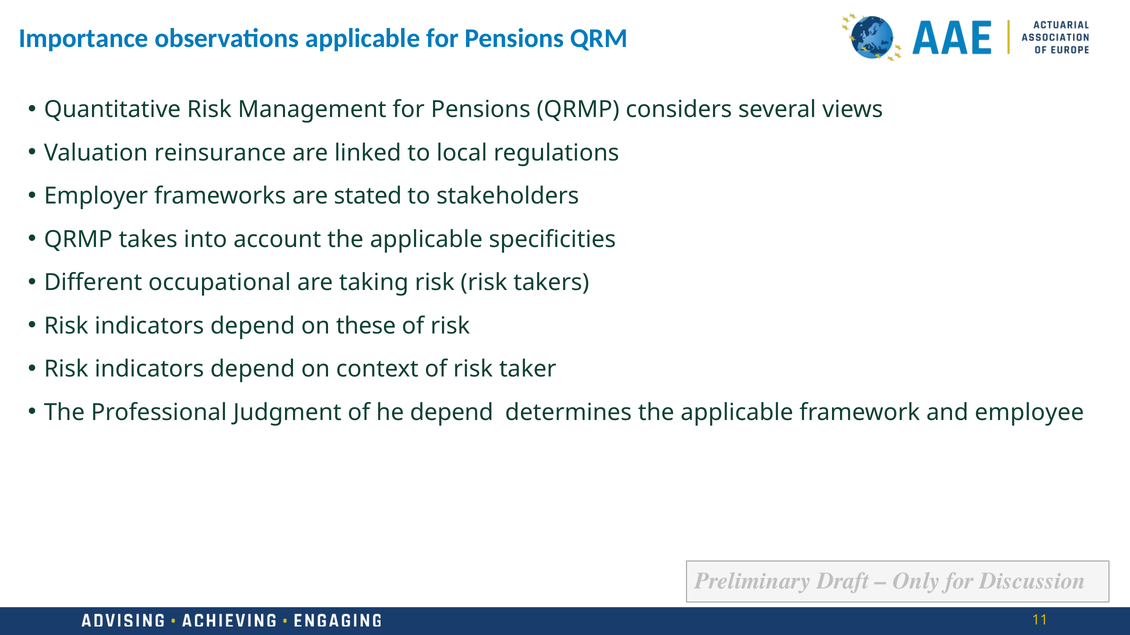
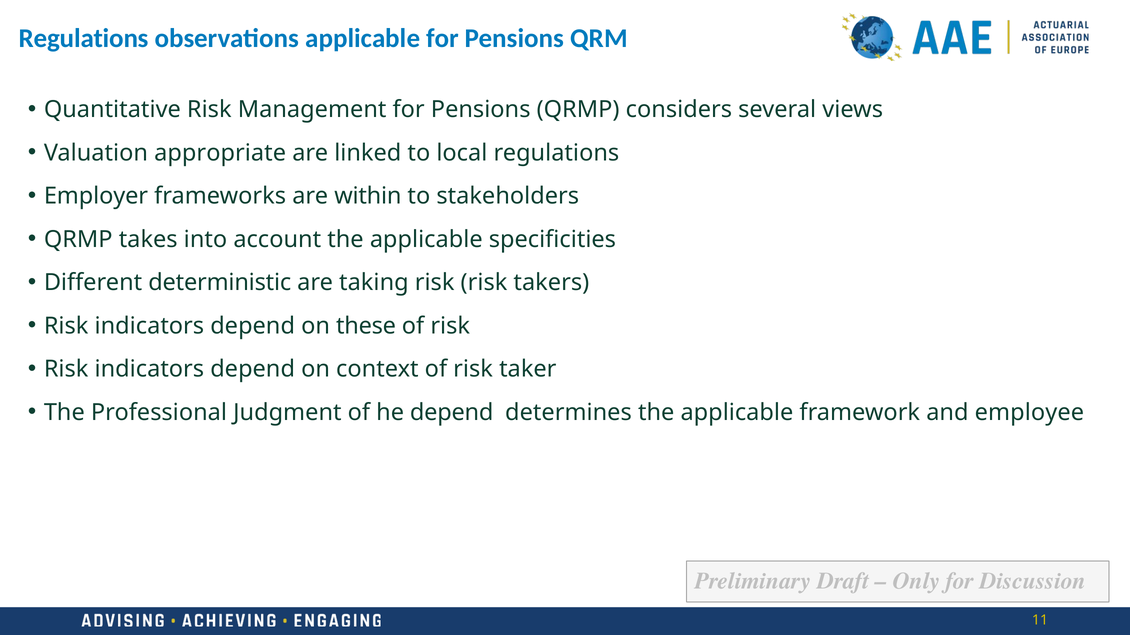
Importance: Importance -> Regulations (84, 38)
reinsurance: reinsurance -> appropriate (220, 153)
stated: stated -> within (368, 196)
occupational: occupational -> deterministic (220, 283)
